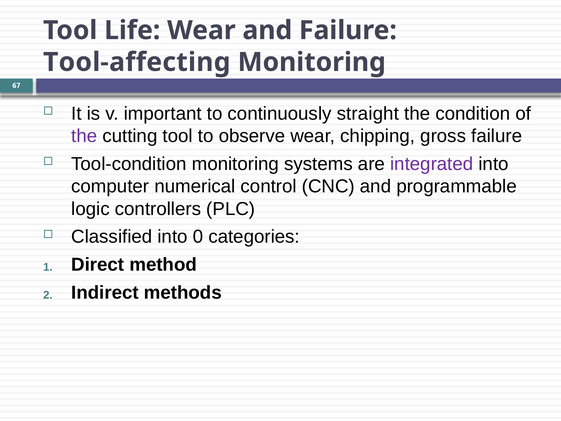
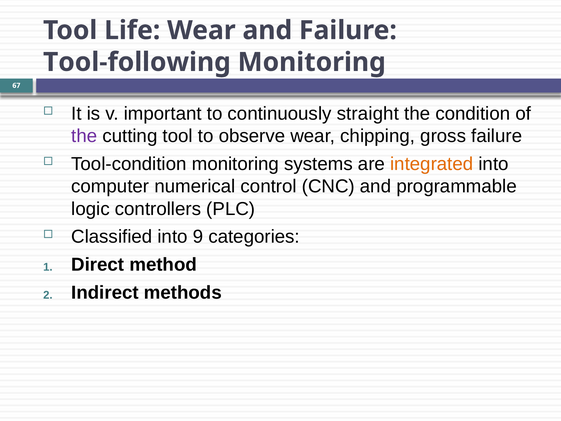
Tool-affecting: Tool-affecting -> Tool-following (137, 62)
integrated colour: purple -> orange (432, 164)
0: 0 -> 9 (198, 237)
